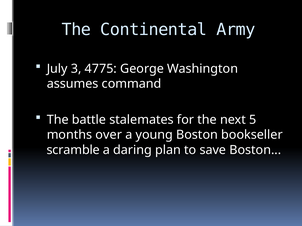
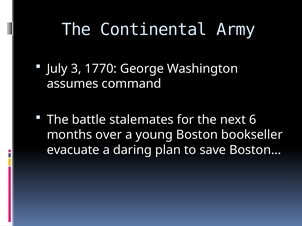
4775: 4775 -> 1770 (101, 69)
5: 5 -> 6 (253, 120)
scramble: scramble -> evacuate (73, 150)
